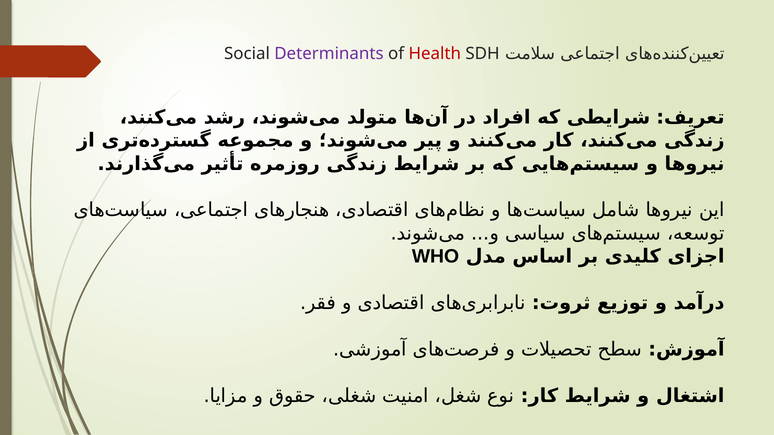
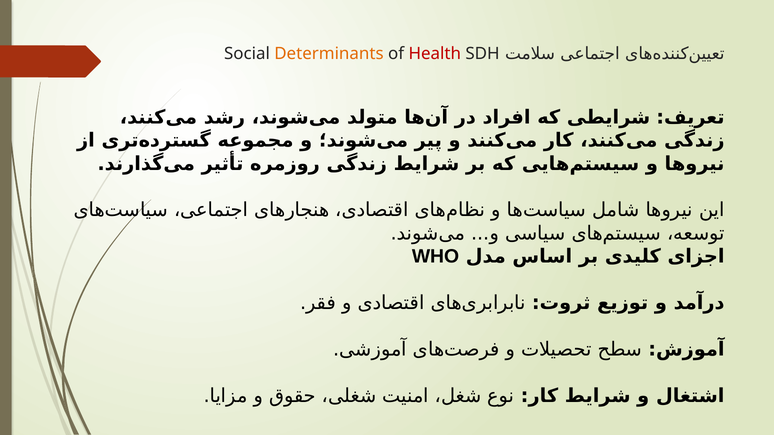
Determinants colour: purple -> orange (329, 54)
